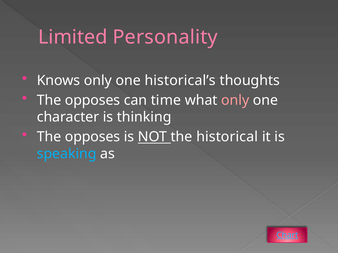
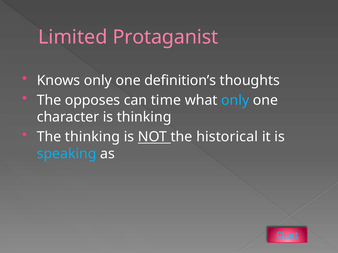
Personality: Personality -> Protaganist (165, 37)
historical’s: historical’s -> definition’s (180, 81)
only colour: pink -> light blue (235, 100)
opposes: opposes -> thinking (92, 137)
